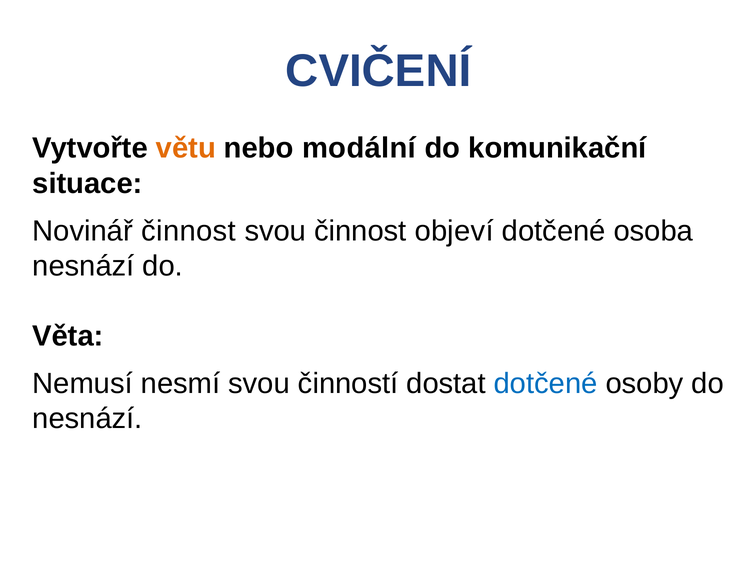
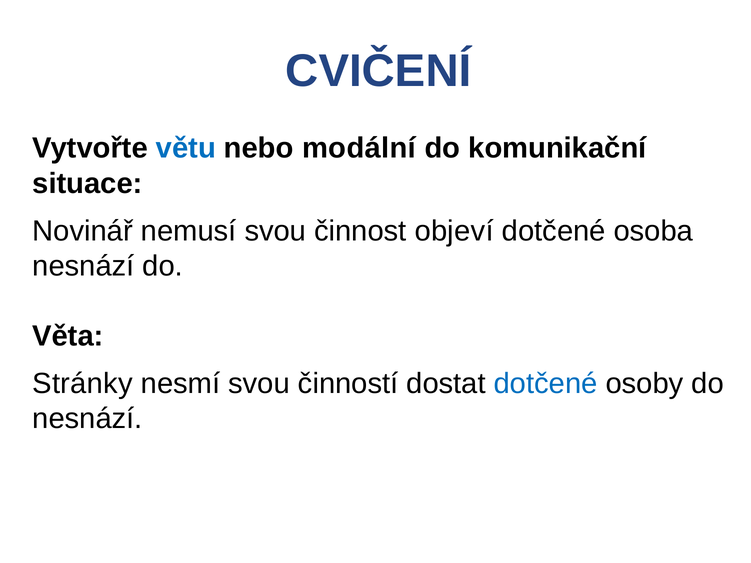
větu colour: orange -> blue (186, 148)
Novinář činnost: činnost -> nemusí (189, 231)
Nemusí: Nemusí -> Stránky (83, 384)
